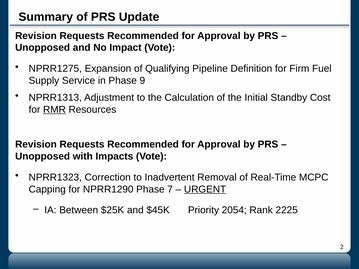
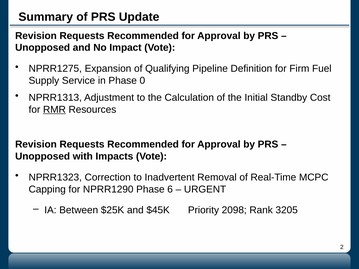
9: 9 -> 0 (142, 81)
7: 7 -> 6 (170, 189)
URGENT underline: present -> none (205, 189)
2054: 2054 -> 2098 (234, 210)
2225: 2225 -> 3205 (287, 210)
